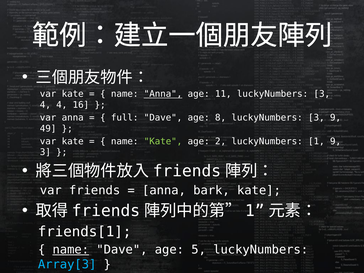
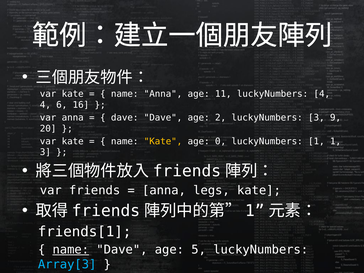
Anna underline: present -> none (163, 94)
11 luckyNumbers 3: 3 -> 4 (322, 94)
4 4: 4 -> 6 (62, 105)
full: full -> dave (125, 118)
8: 8 -> 2 (221, 118)
49: 49 -> 20 (48, 129)
Kate colour: light green -> yellow (163, 141)
2: 2 -> 0 (221, 141)
1 9: 9 -> 1 (336, 141)
bark: bark -> legs (211, 190)
